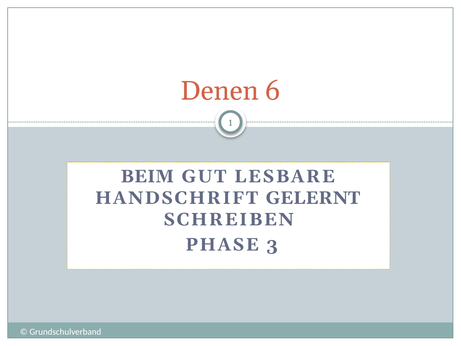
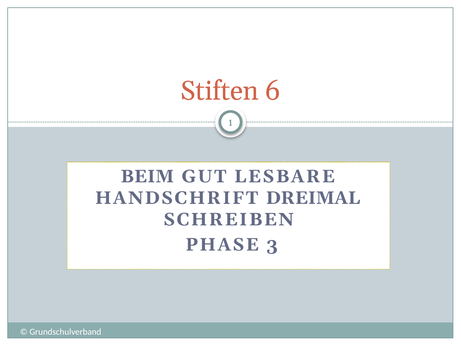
Denen: Denen -> Stiften (220, 91)
GELERNT: GELERNT -> DREIMAL (313, 198)
